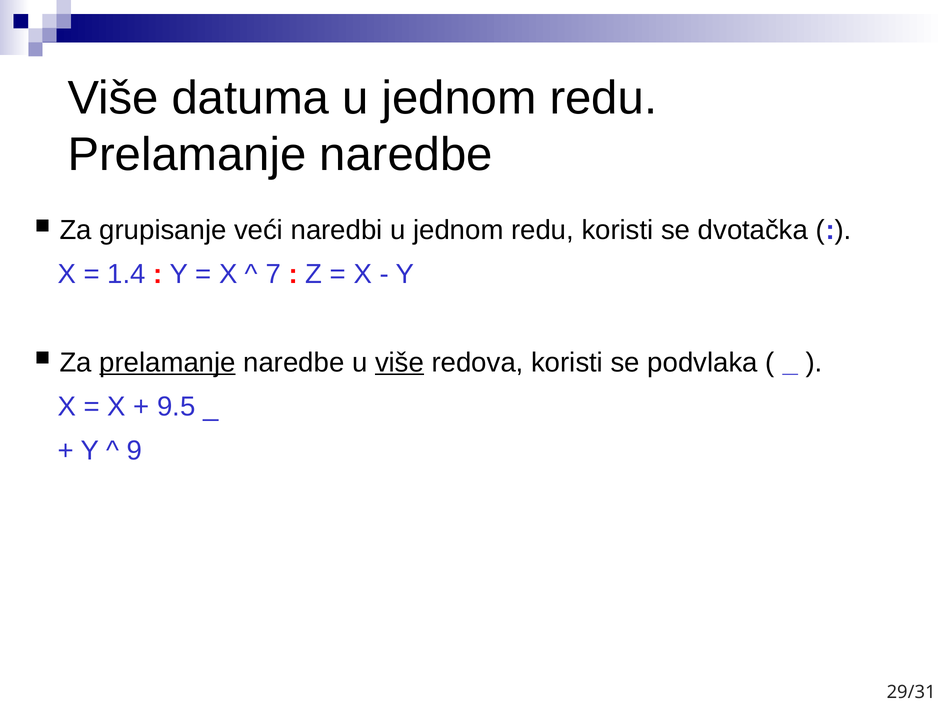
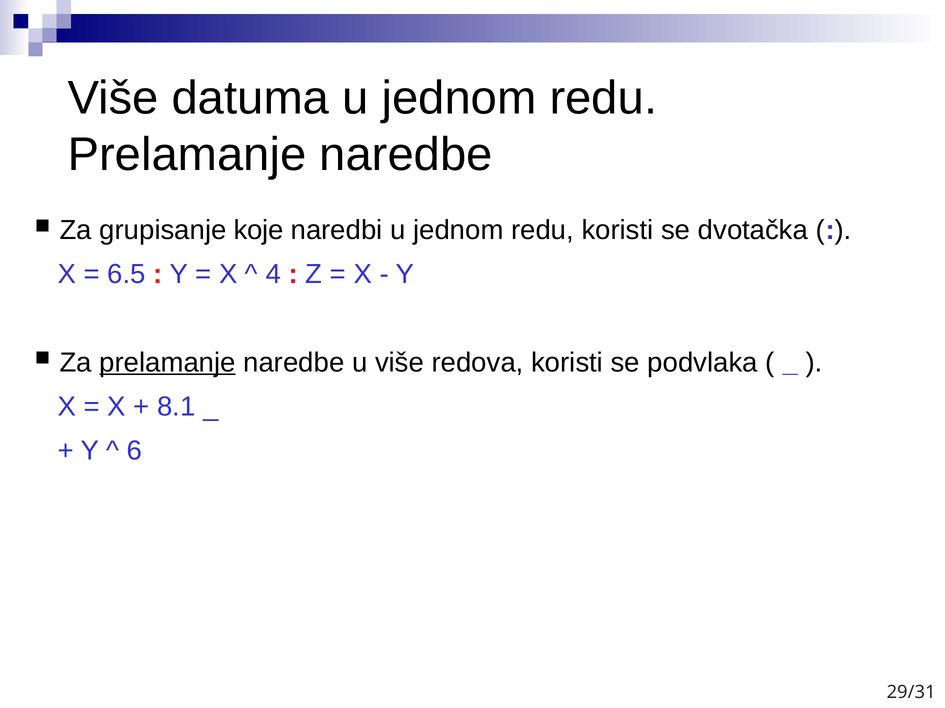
veći: veći -> koje (259, 231)
1.4: 1.4 -> 6.5 (127, 275)
7: 7 -> 4 (273, 275)
više underline: present -> none (400, 363)
9.5: 9.5 -> 8.1 (176, 407)
9: 9 -> 6 (135, 451)
